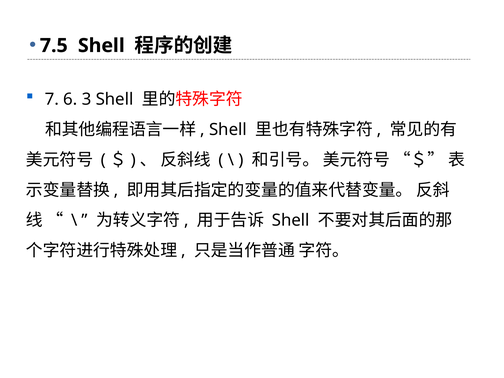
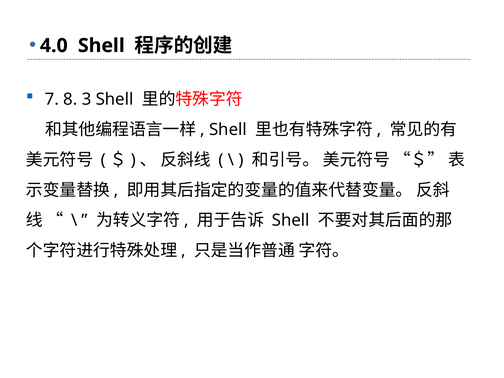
7.5: 7.5 -> 4.0 (54, 46)
6: 6 -> 8 (70, 99)
